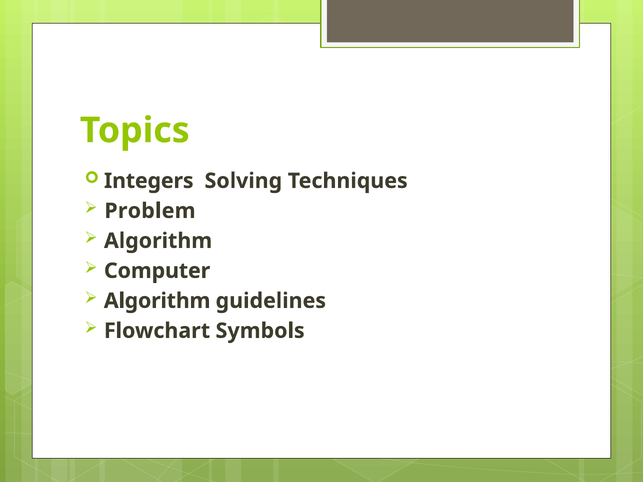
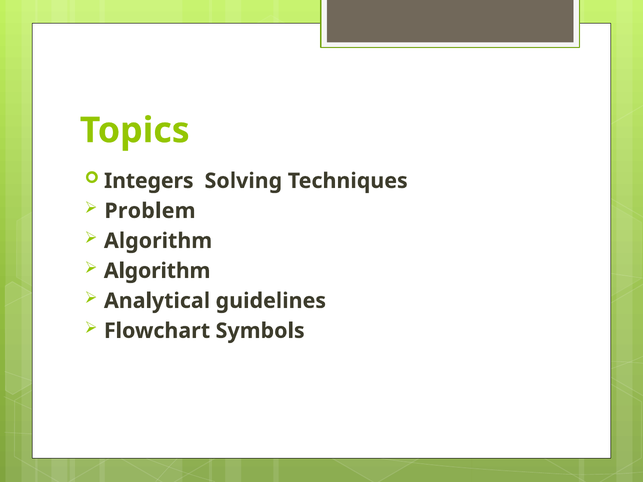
Computer: Computer -> Algorithm (157, 271)
Algorithm: Algorithm -> Analytical (157, 301)
